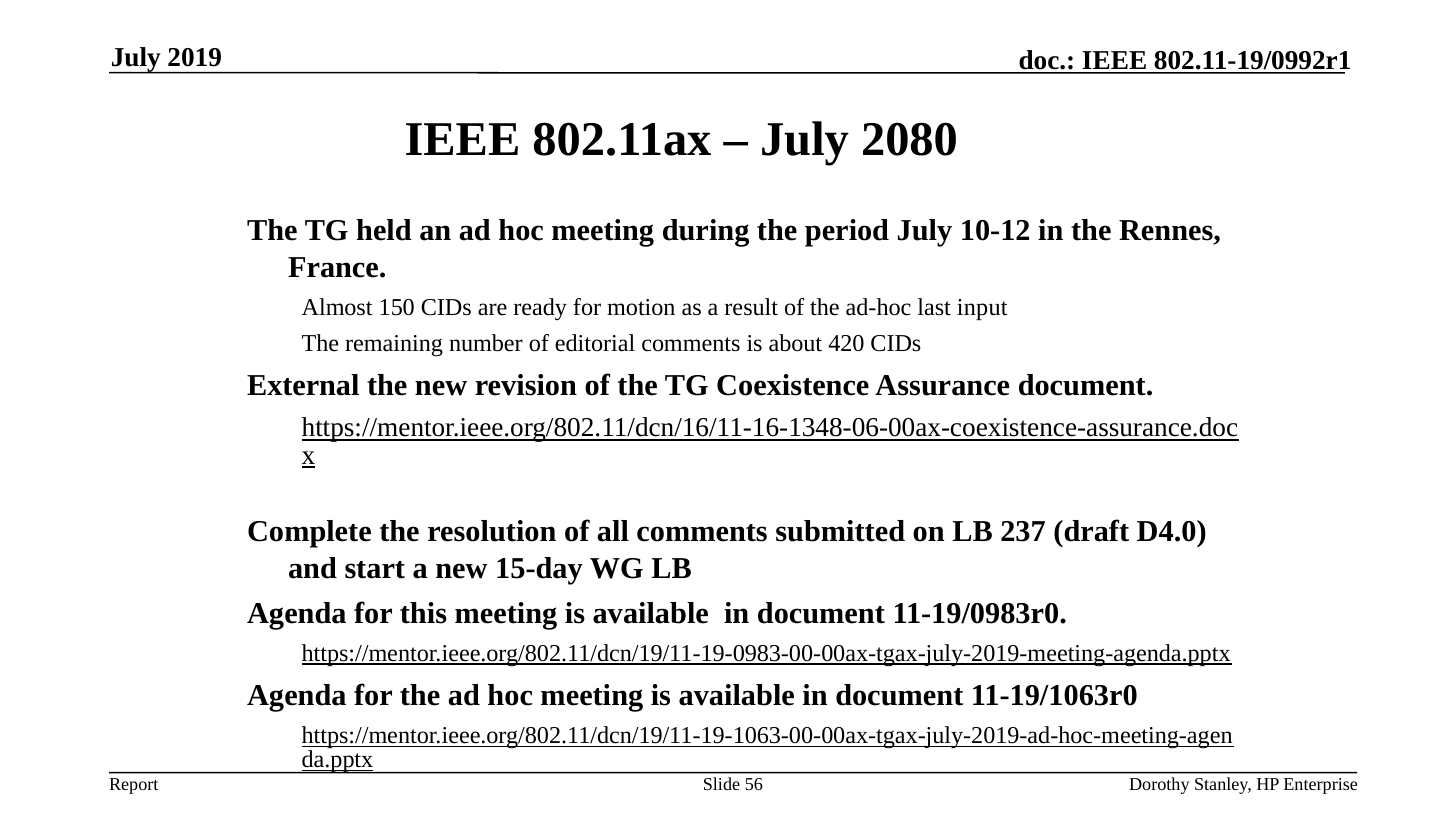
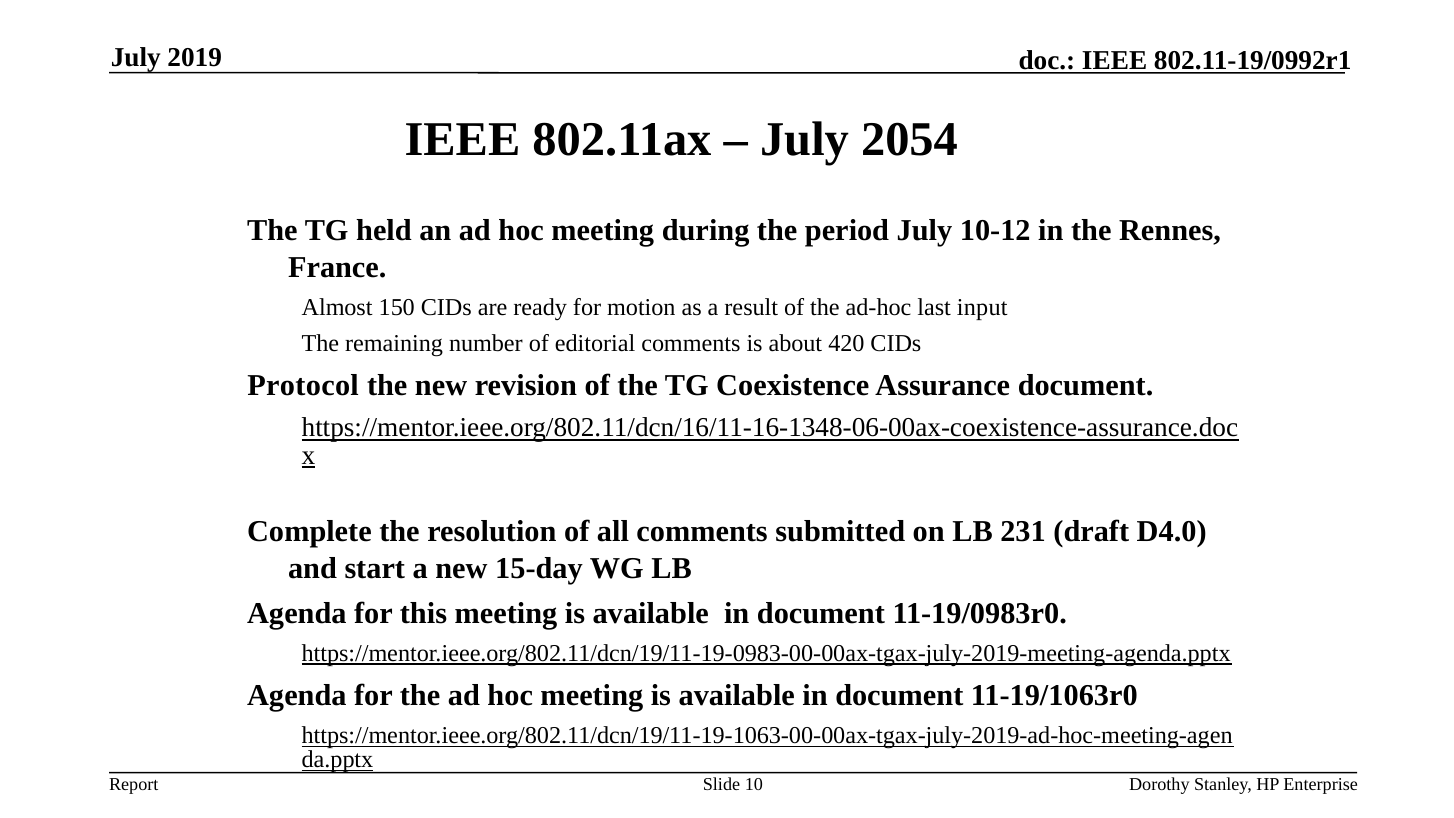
2080: 2080 -> 2054 (909, 139)
External: External -> Protocol (303, 386)
237: 237 -> 231 (1023, 532)
56: 56 -> 10 (754, 784)
